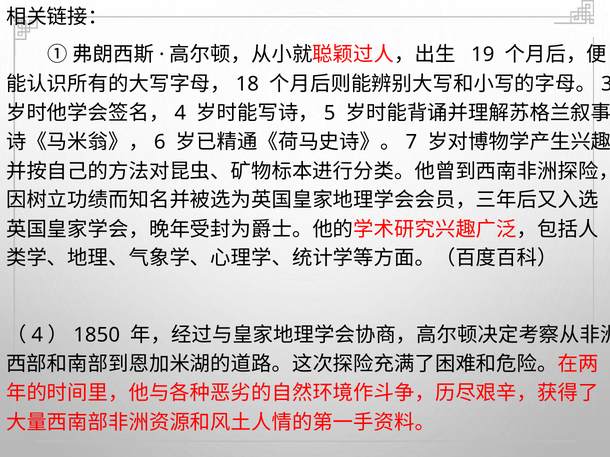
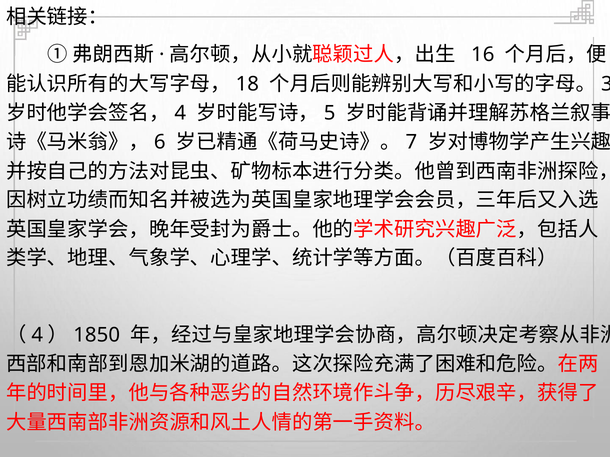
19: 19 -> 16 (483, 55)
